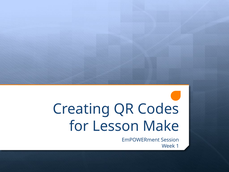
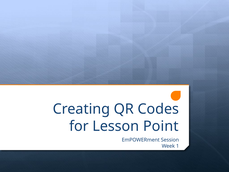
Make: Make -> Point (161, 126)
